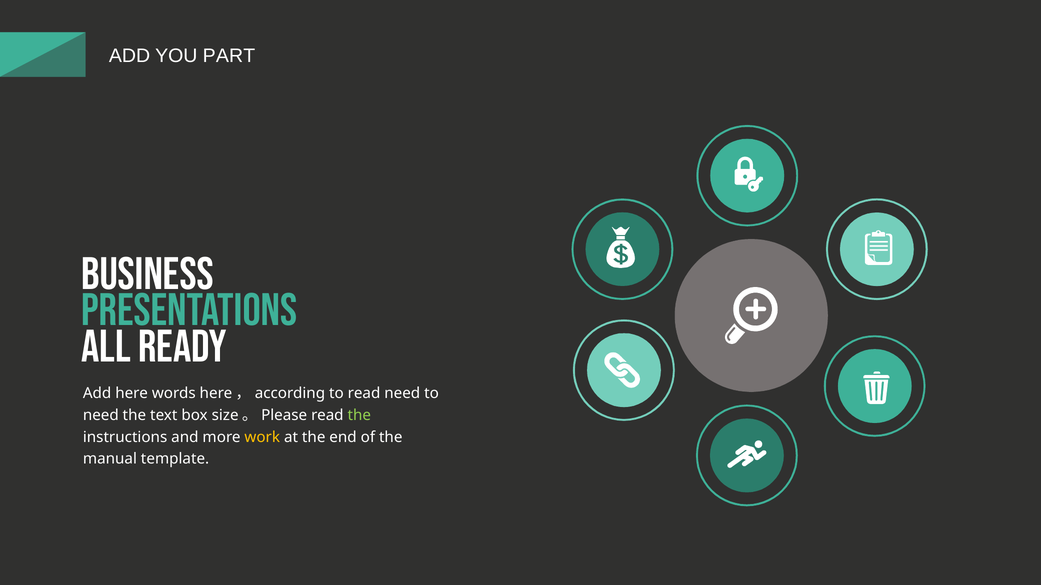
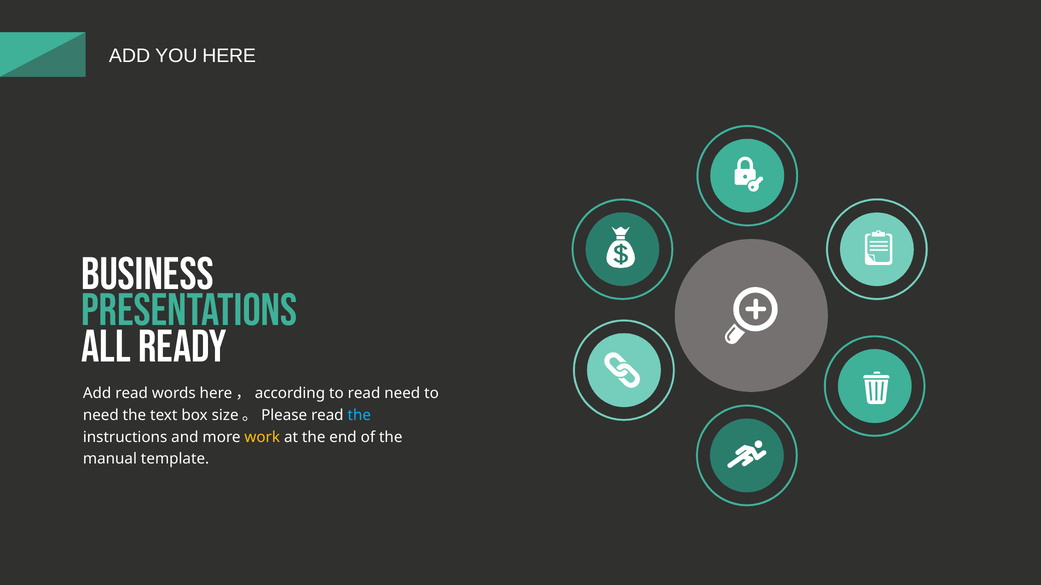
PART: PART -> HERE (229, 56)
Add here: here -> read (132, 394)
the colour: light green -> light blue (359, 416)
